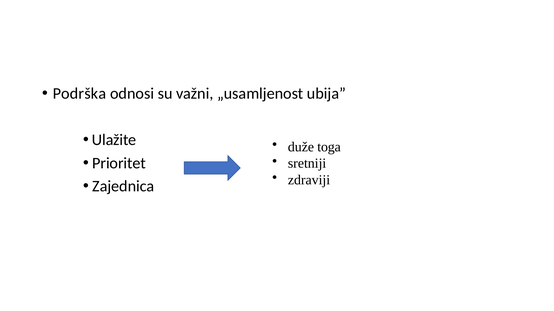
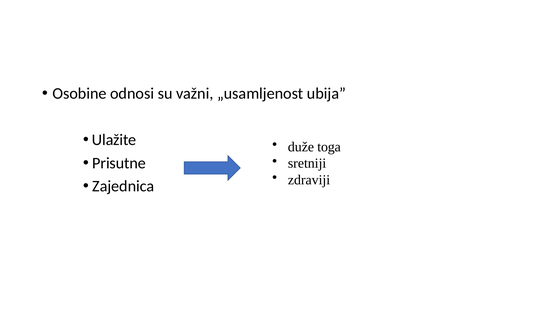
Podrška: Podrška -> Osobine (80, 94)
Prioritet: Prioritet -> Prisutne (119, 163)
